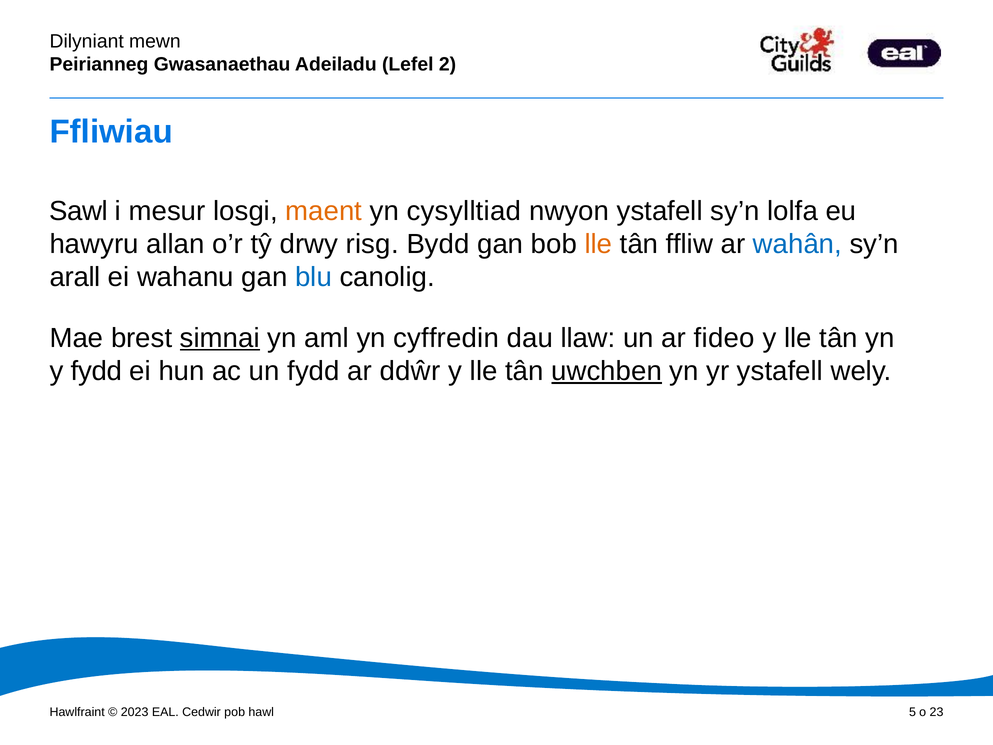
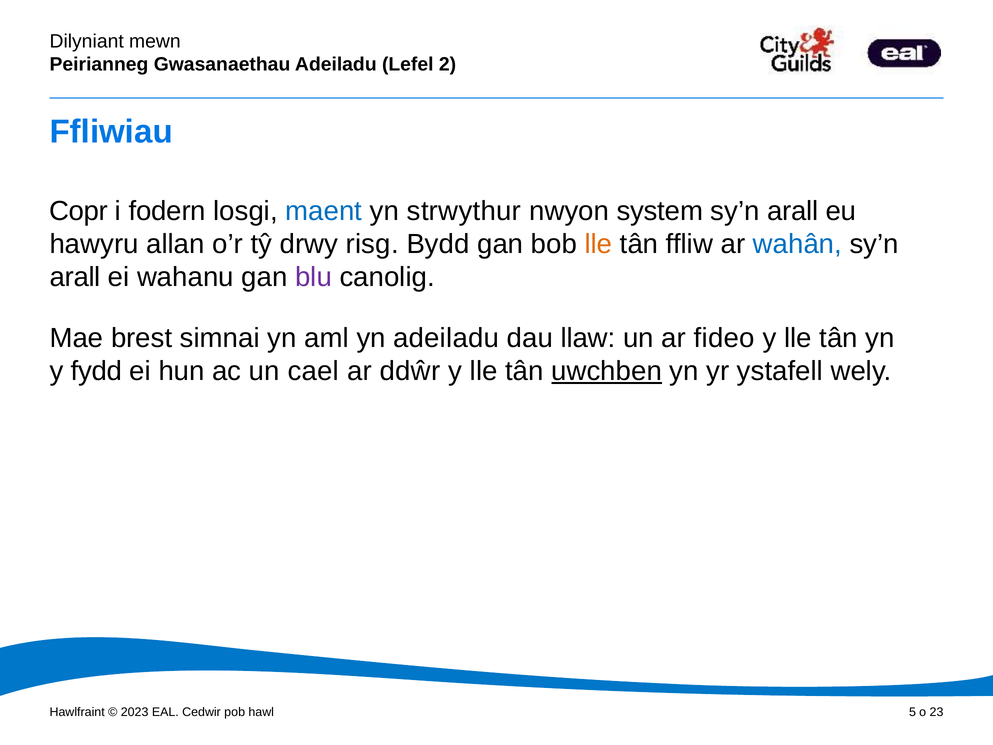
Sawl: Sawl -> Copr (79, 211)
mesur: mesur -> fodern (167, 211)
maent colour: orange -> blue (324, 211)
cysylltiad: cysylltiad -> strwythur (464, 211)
nwyon ystafell: ystafell -> system (660, 211)
lolfa: lolfa -> arall (793, 211)
blu colour: blue -> purple (314, 277)
simnai underline: present -> none (220, 338)
yn cyffredin: cyffredin -> adeiladu (446, 338)
un fydd: fydd -> cael (313, 371)
